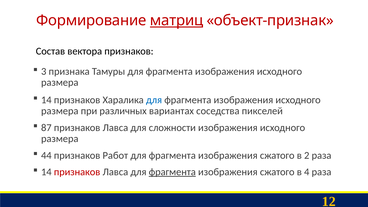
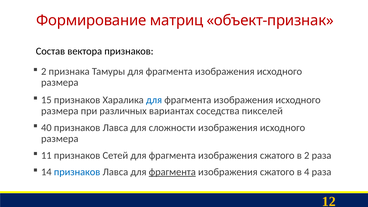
матриц underline: present -> none (177, 21)
3: 3 -> 2 (44, 71)
14: 14 -> 15 (46, 100)
87: 87 -> 40 (46, 128)
44: 44 -> 11 (46, 155)
Работ: Работ -> Сетей (115, 155)
признаков colour: red -> blue (77, 172)
